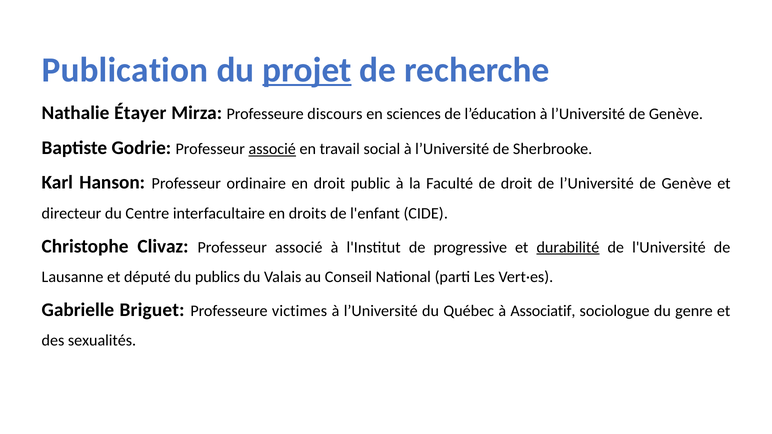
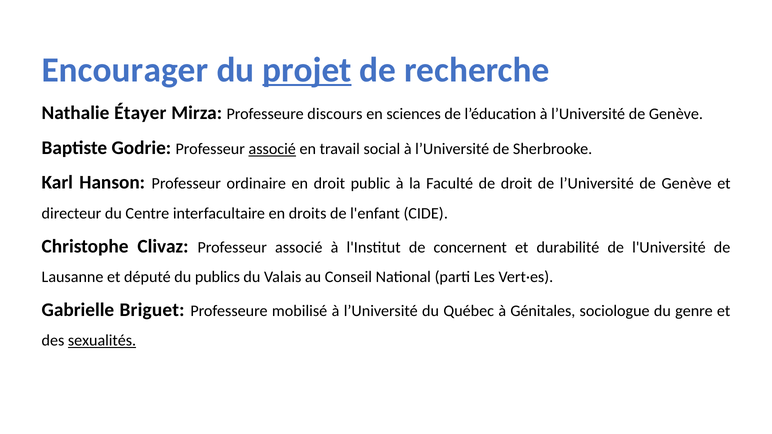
Publication: Publication -> Encourager (125, 70)
progressive: progressive -> concernent (470, 247)
durabilité underline: present -> none (568, 247)
victimes: victimes -> mobilisé (300, 311)
Associatif: Associatif -> Génitales (543, 311)
sexualités underline: none -> present (102, 341)
